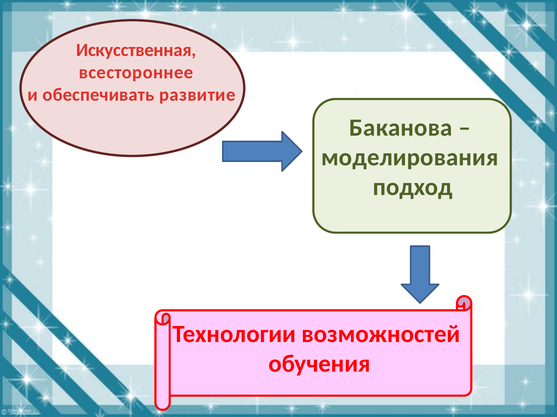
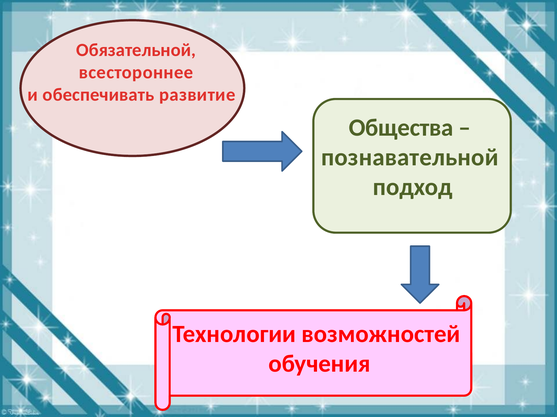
Искусственная: Искусственная -> Обязательной (136, 50)
Баканова: Баканова -> Общества (401, 128)
моделирования: моделирования -> познавательной (410, 158)
